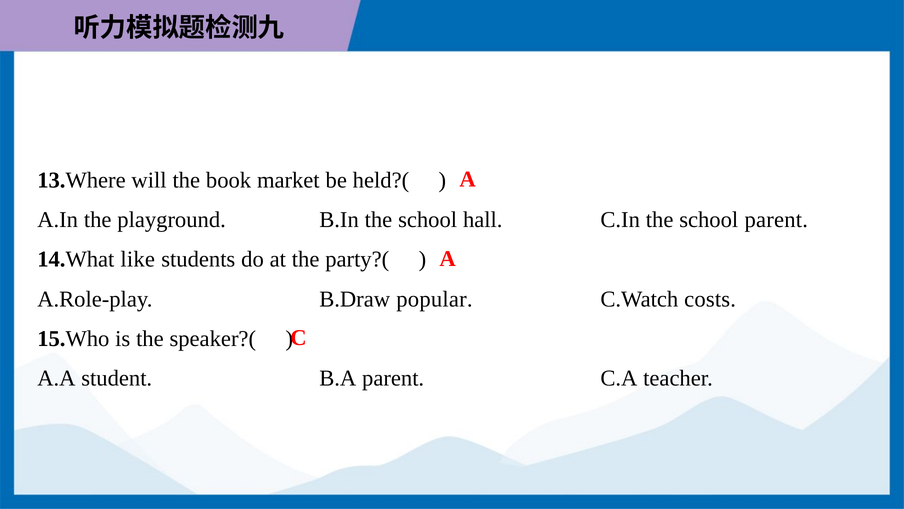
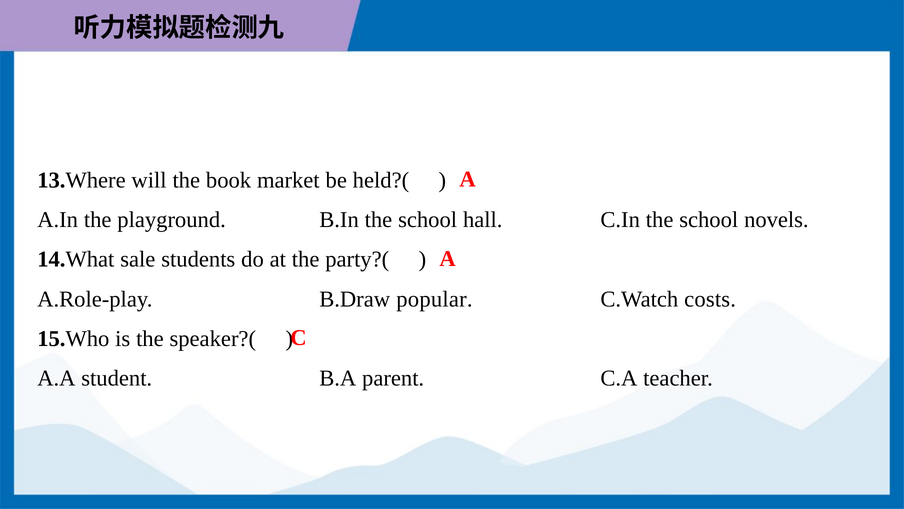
school parent: parent -> novels (776, 219)
like: like -> sale (138, 259)
